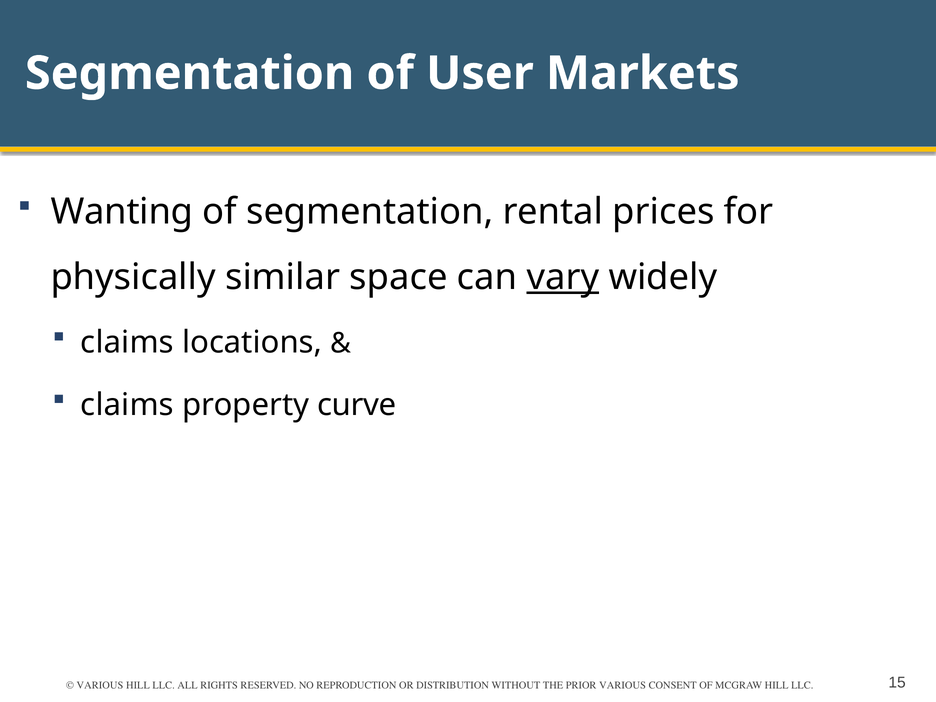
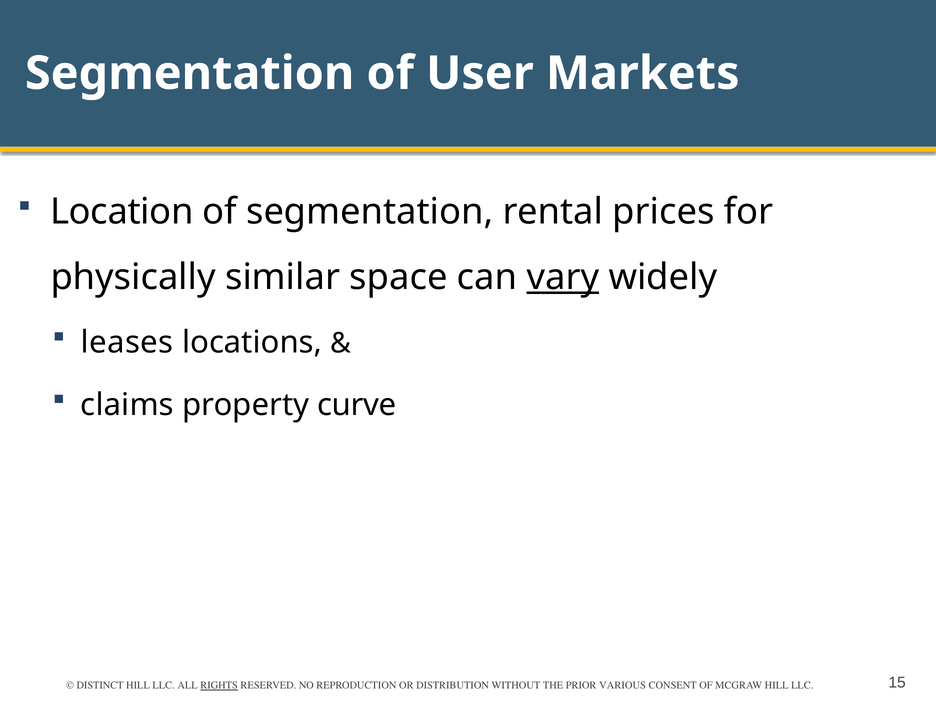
Wanting: Wanting -> Location (122, 212)
claims: claims -> leases (127, 342)
VARIOUS: VARIOUS -> DISTINCT (100, 686)
RIGHTS underline: none -> present (219, 686)
